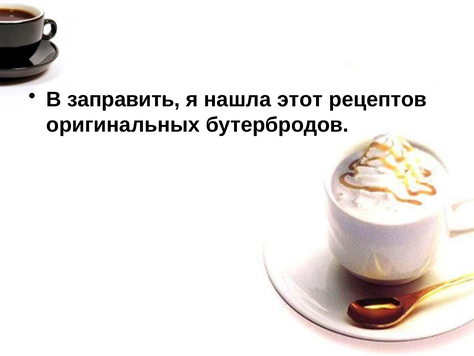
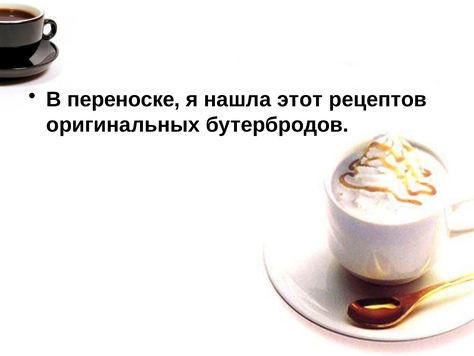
заправить: заправить -> переноске (124, 99)
